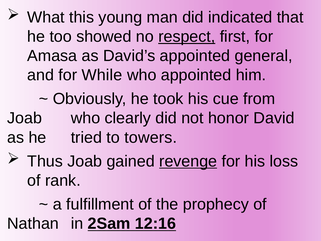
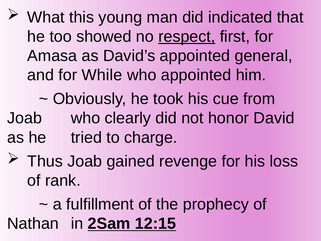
towers: towers -> charge (151, 137)
revenge underline: present -> none (188, 161)
12:16: 12:16 -> 12:15 (155, 223)
